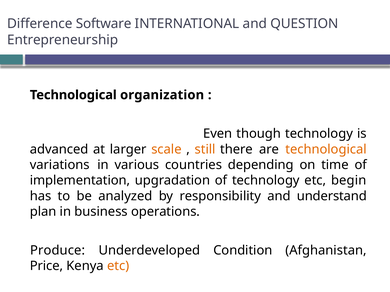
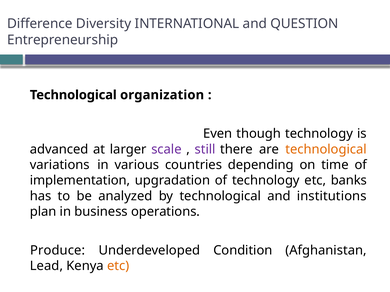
Software: Software -> Diversity (104, 24)
scale colour: orange -> purple (166, 150)
still colour: orange -> purple (205, 150)
begin: begin -> banks (349, 181)
by responsibility: responsibility -> technological (220, 196)
understand: understand -> institutions (332, 196)
Price: Price -> Lead (46, 266)
